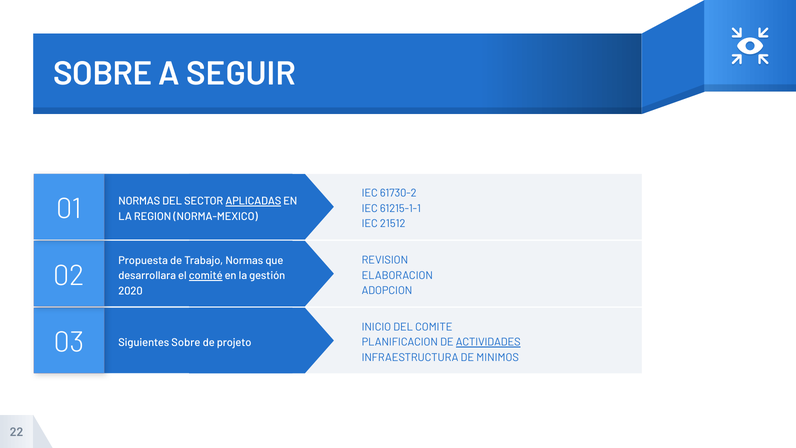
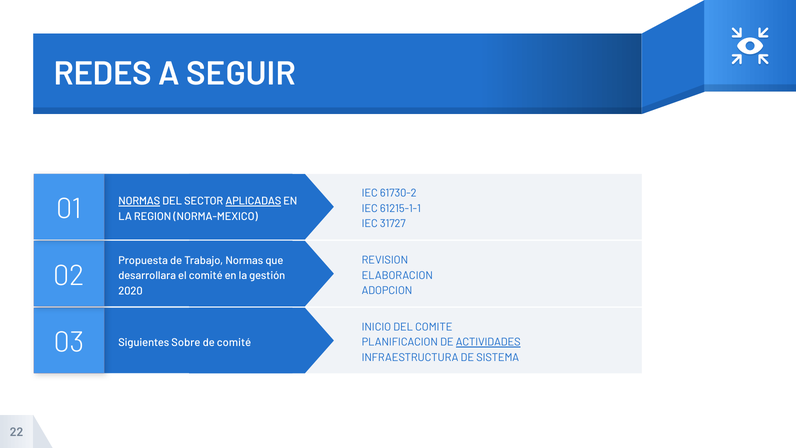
SOBRE: SOBRE -> REDES (103, 74)
NORMAS underline: none -> present (139, 201)
21512: 21512 -> 31727 (393, 224)
comité underline: present -> none (206, 276)
de projeto: projeto -> comité (234, 342)
MINIMOS: MINIMOS -> SISTEMA (498, 357)
